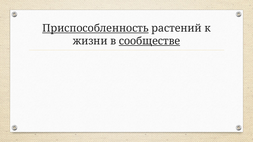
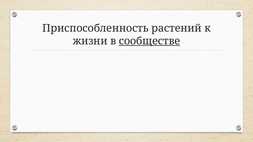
Приспособленность underline: present -> none (95, 28)
